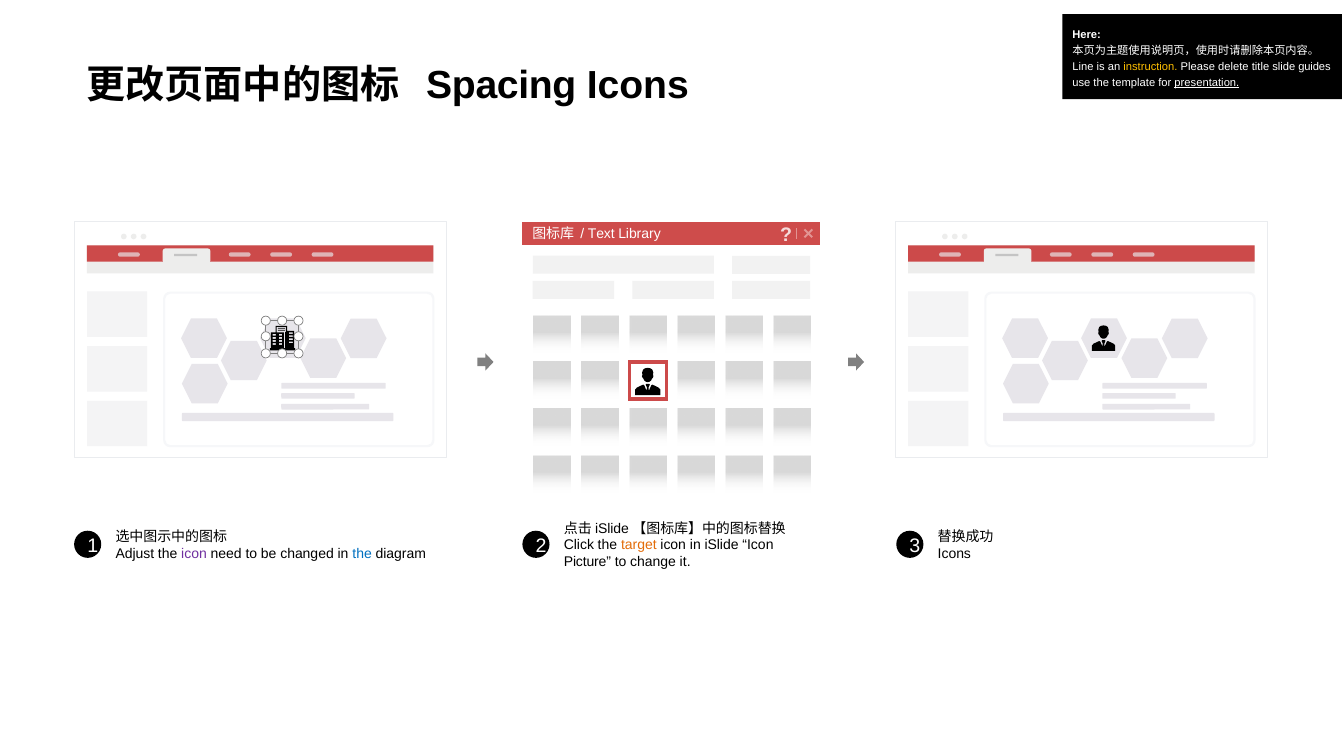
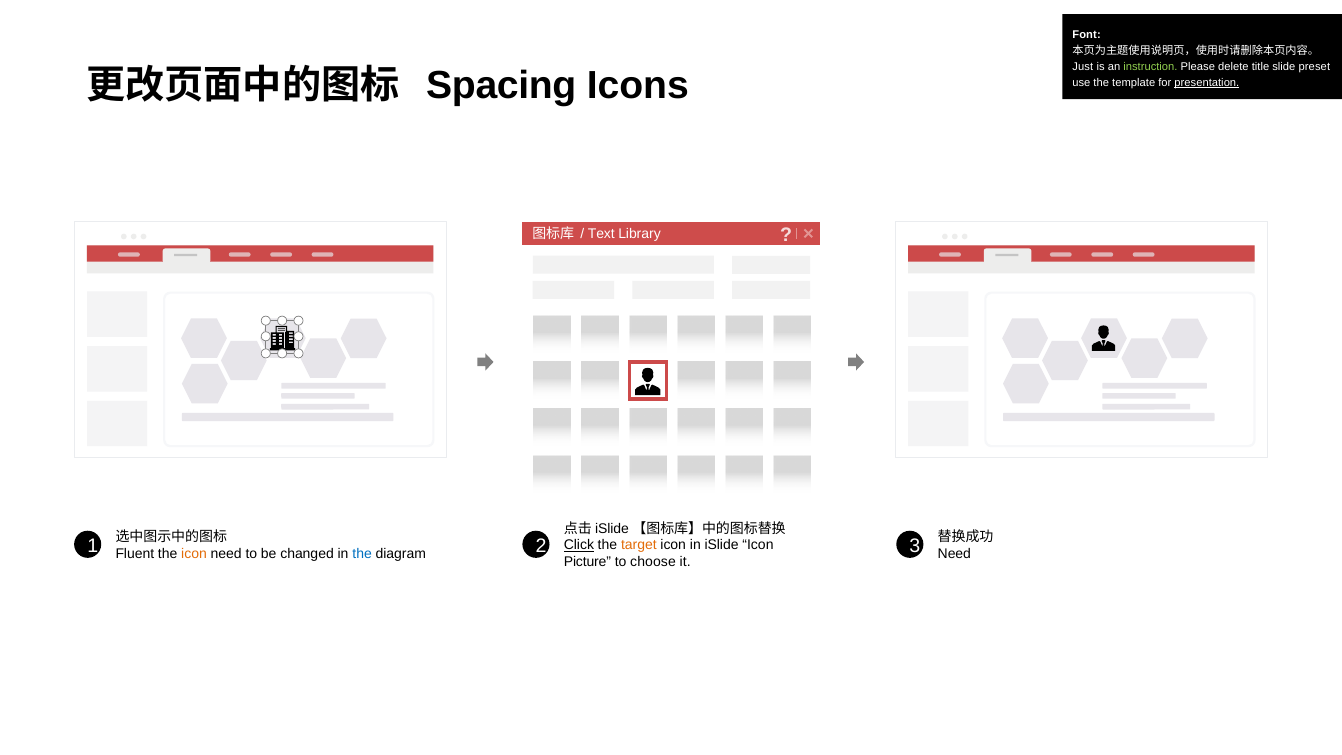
Here: Here -> Font (1087, 35)
Line: Line -> Just (1083, 67)
instruction colour: yellow -> light green (1150, 67)
guides: guides -> preset (1314, 67)
Click underline: none -> present (579, 545)
Adjust: Adjust -> Fluent (135, 554)
icon colour: purple -> orange (194, 554)
Icons: Icons -> Need (954, 554)
change: change -> choose (653, 562)
